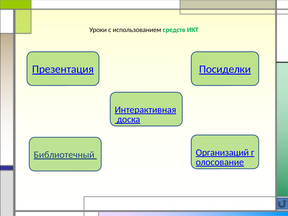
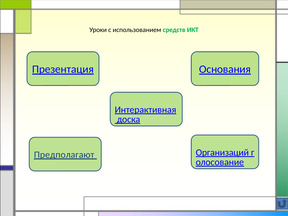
Посиделки: Посиделки -> Основания (225, 69)
Библиотечный: Библиотечный -> Предполагают (64, 155)
